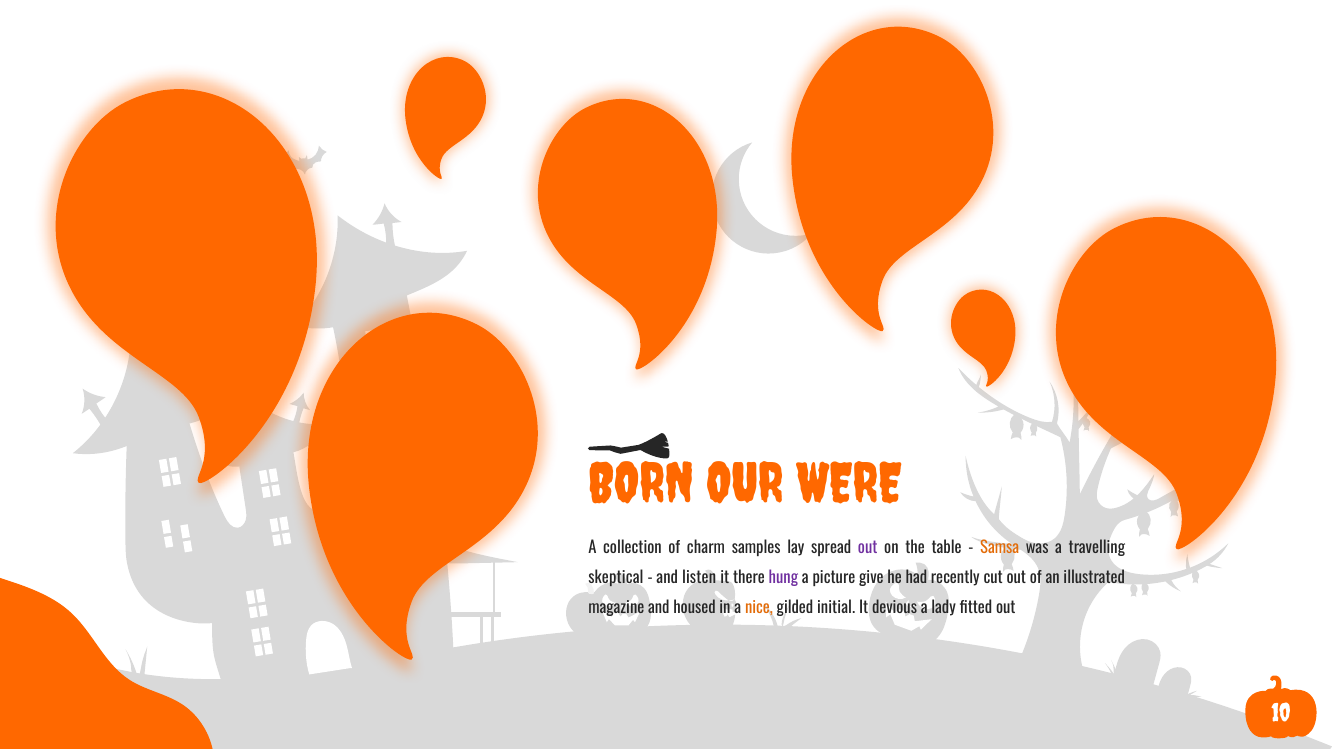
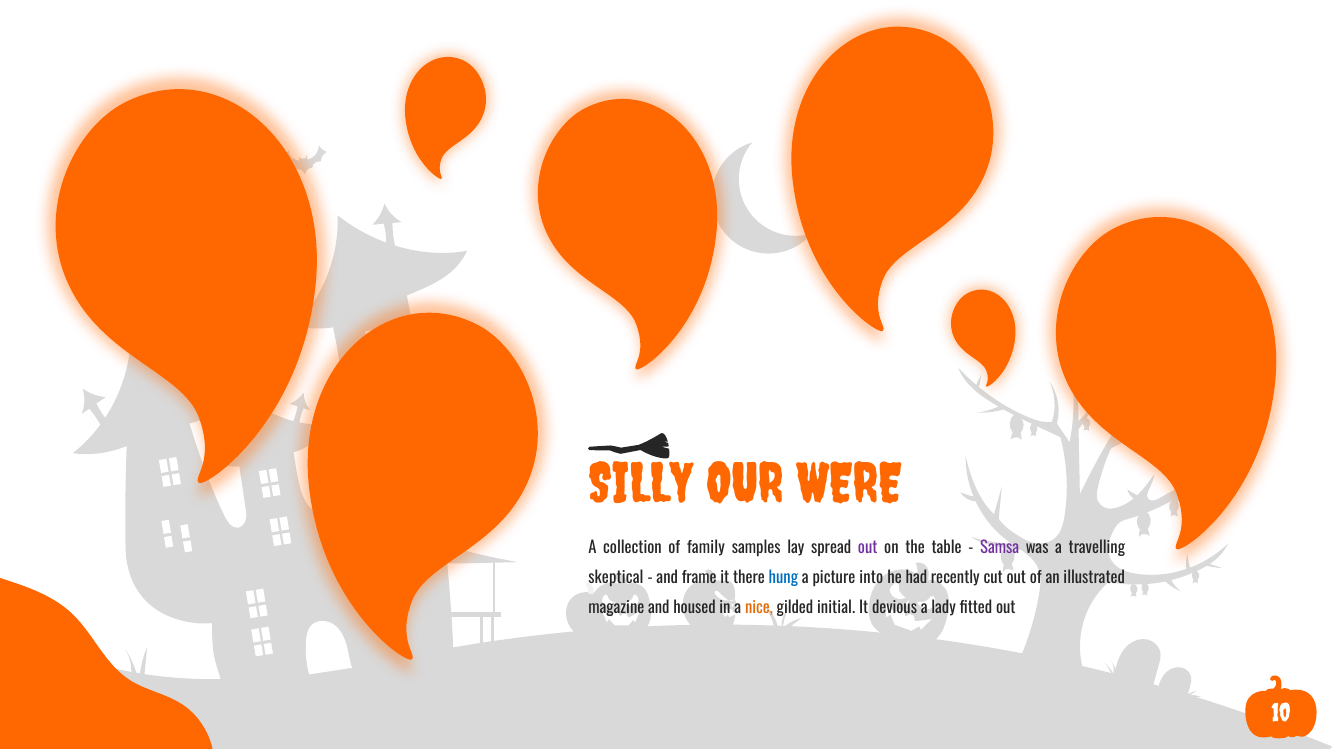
BORN: BORN -> SILLY (641, 484)
charm: charm -> family (706, 548)
Samsa colour: orange -> purple (1000, 548)
listen: listen -> frame (699, 578)
hung colour: purple -> blue (783, 578)
give: give -> into (871, 578)
